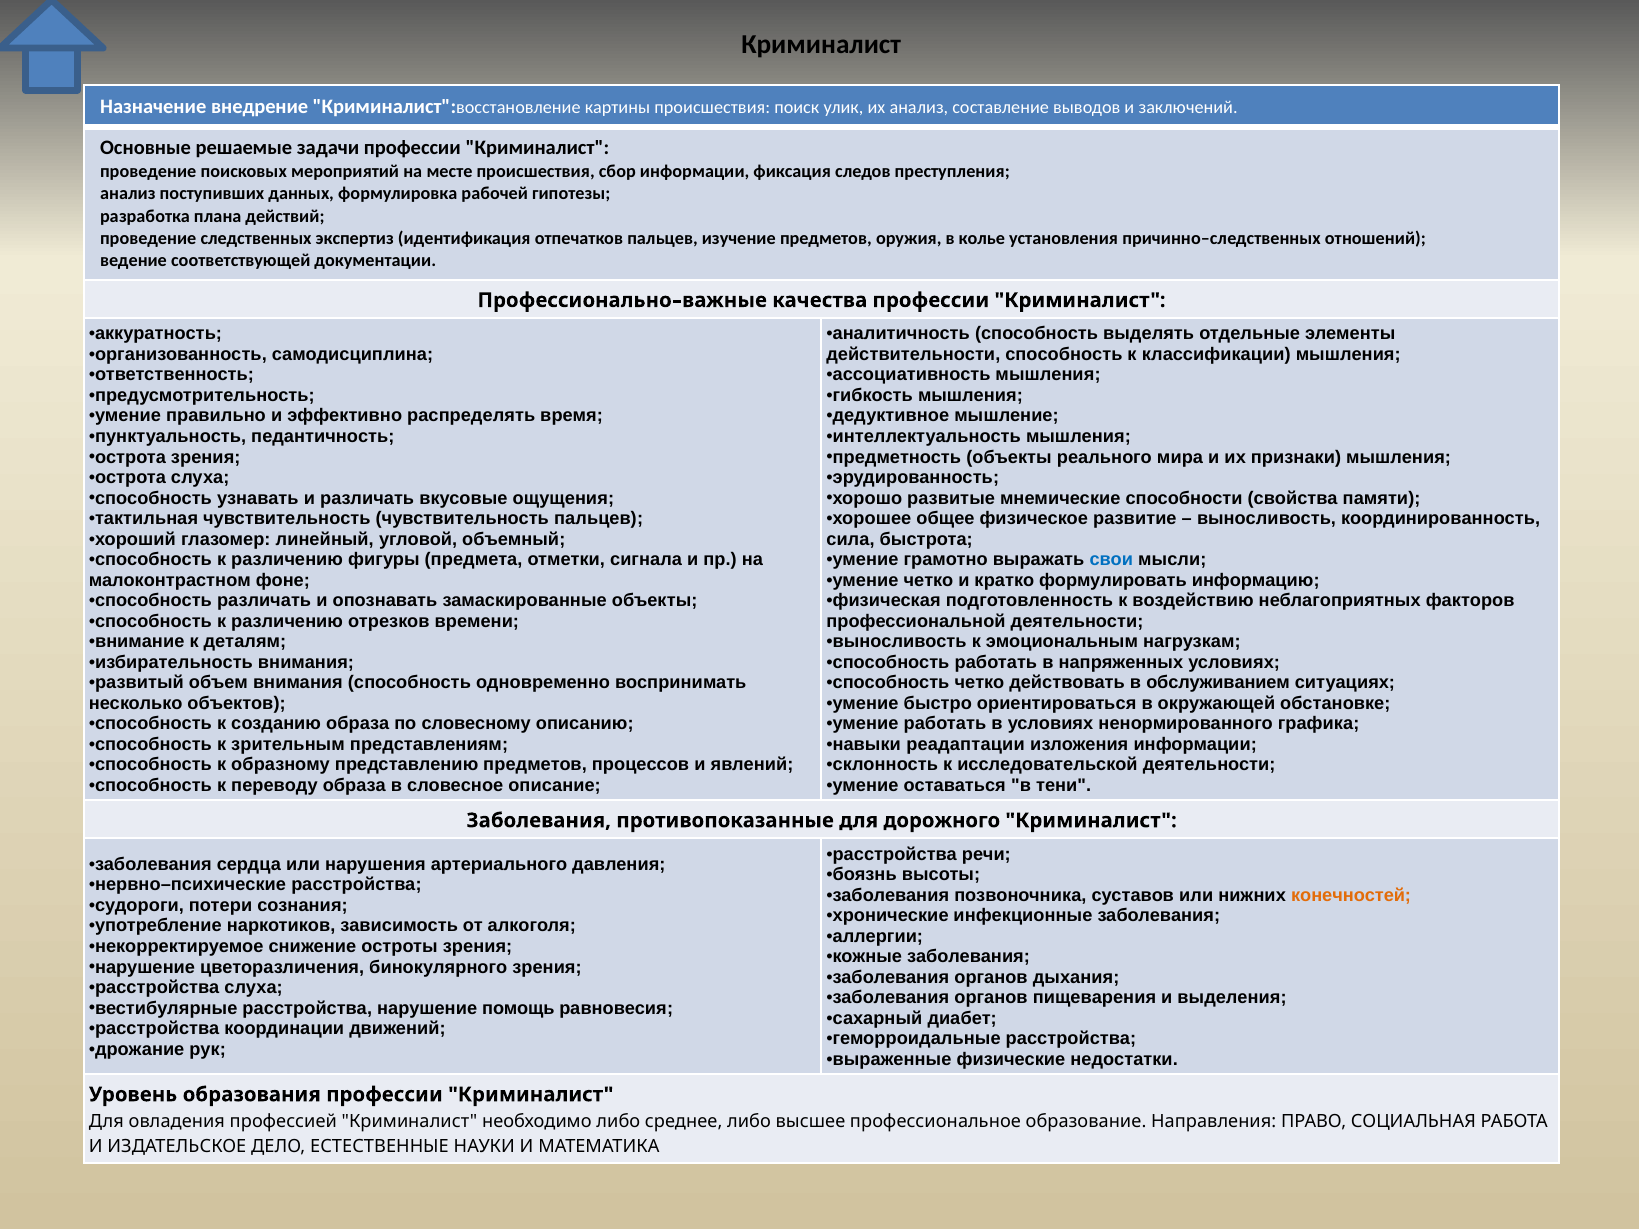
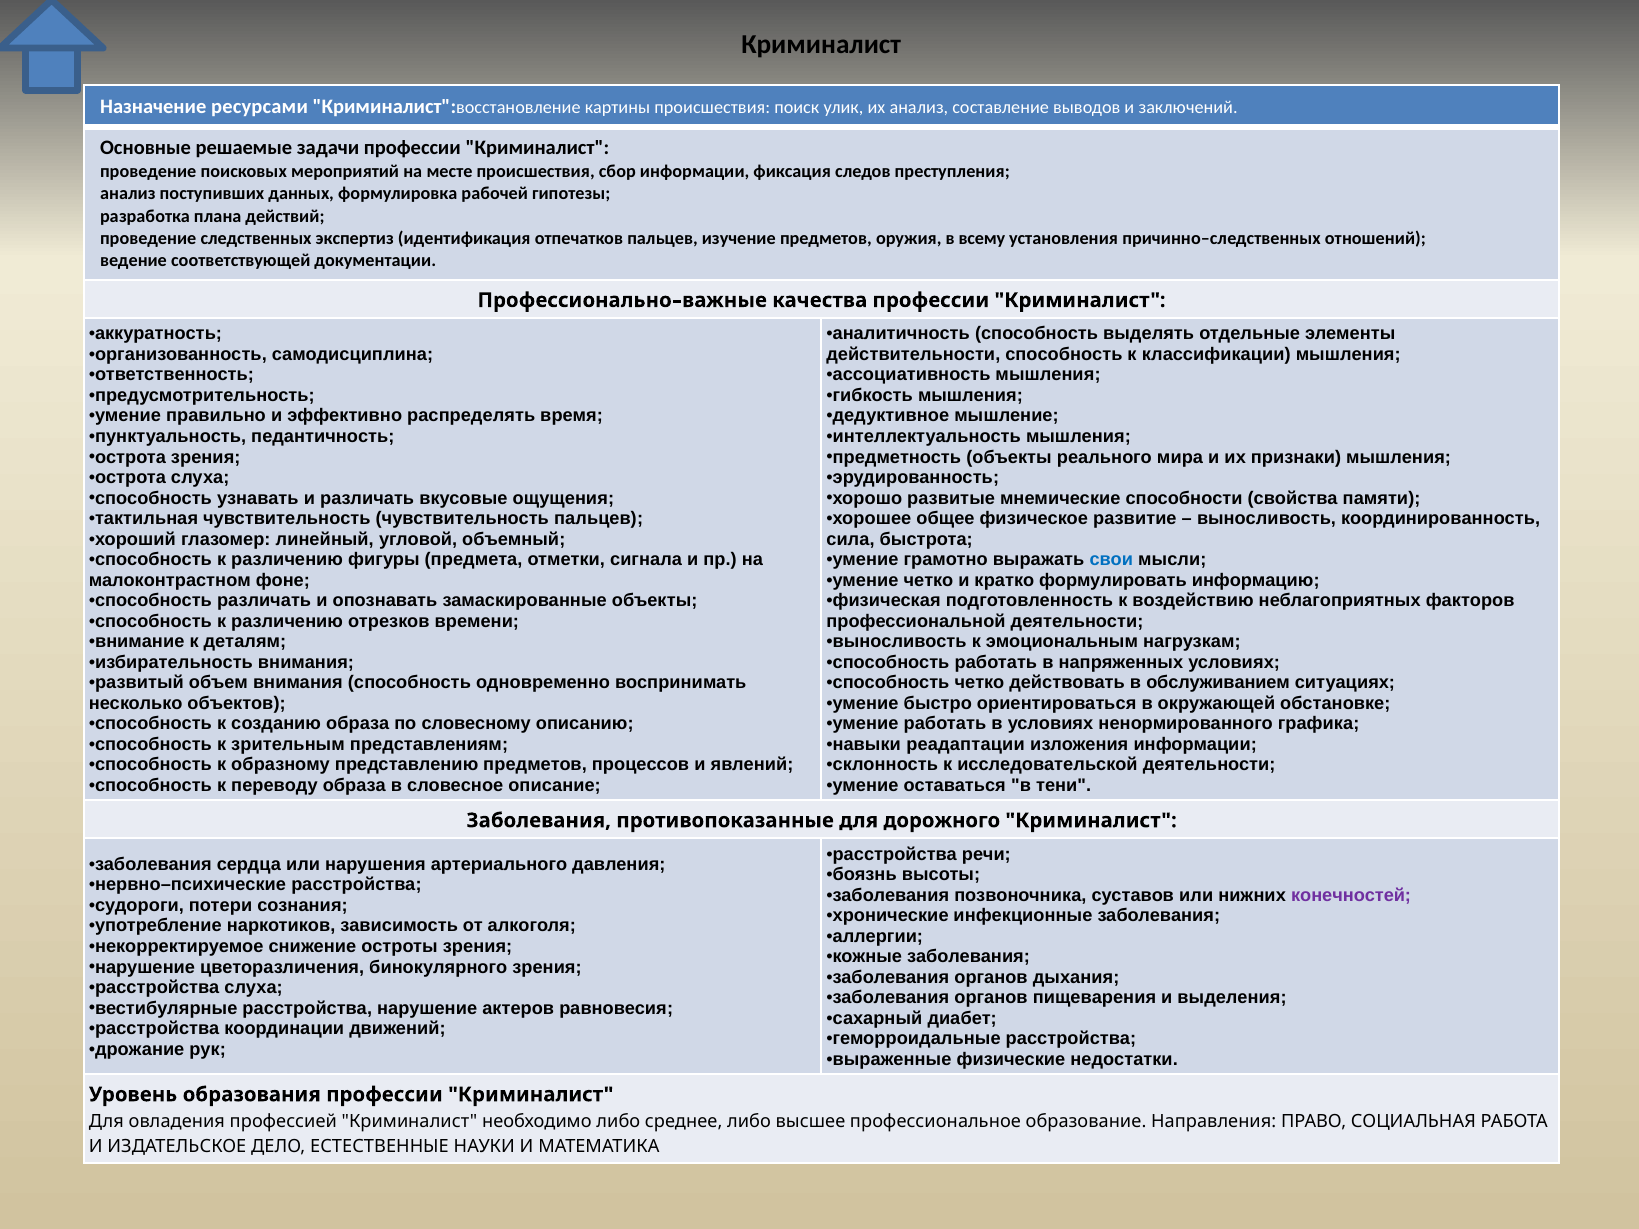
внедрение: внедрение -> ресурсами (260, 106)
колье: колье -> всему (982, 239)
конечностей colour: orange -> purple (1351, 895)
помощь: помощь -> актеров (518, 1008)
